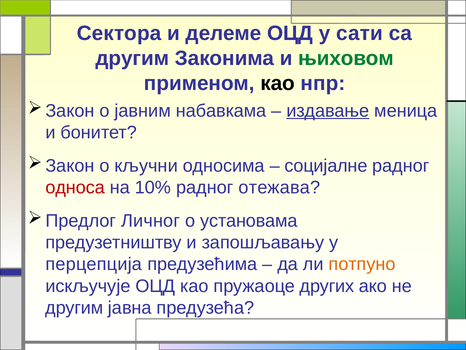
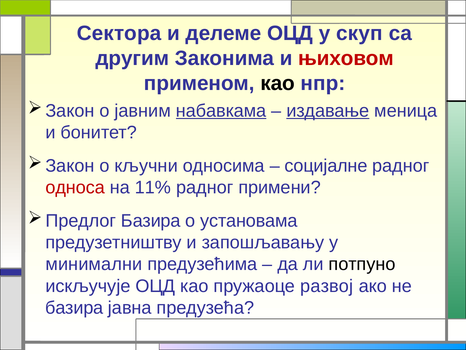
сати: сати -> скуп (360, 33)
њиховом colour: green -> red (346, 58)
набавкама underline: none -> present (221, 111)
10%: 10% -> 11% (153, 187)
отежава: отежава -> примени (280, 187)
Личног: Личног -> Базира (151, 220)
перцепција: перцепција -> минимални (94, 264)
потпуно colour: orange -> black (362, 264)
других: других -> развој (327, 286)
другим: другим -> базира (74, 307)
